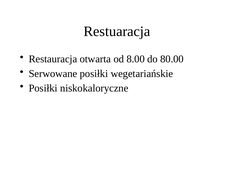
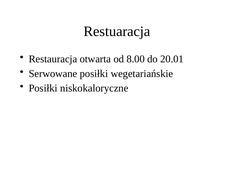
80.00: 80.00 -> 20.01 (172, 59)
